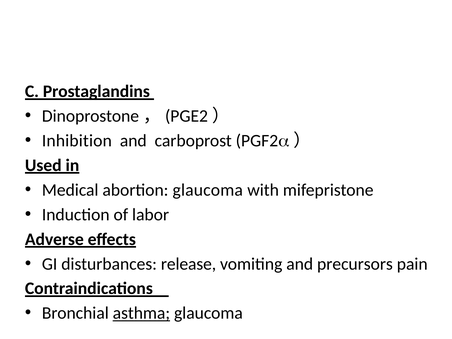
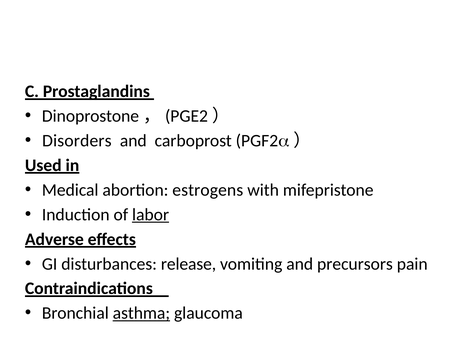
Inhibition: Inhibition -> Disorders (77, 141)
abortion glaucoma: glaucoma -> estrogens (208, 190)
labor underline: none -> present (151, 215)
